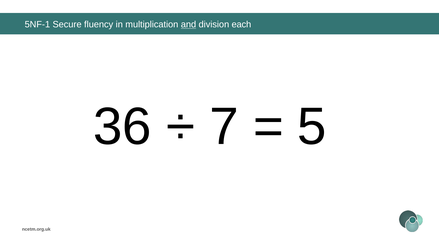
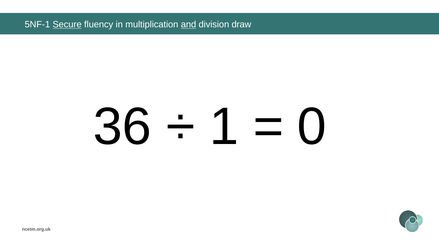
Secure underline: none -> present (67, 24)
each: each -> draw (241, 24)
7: 7 -> 1 (224, 127)
5: 5 -> 0 (312, 127)
